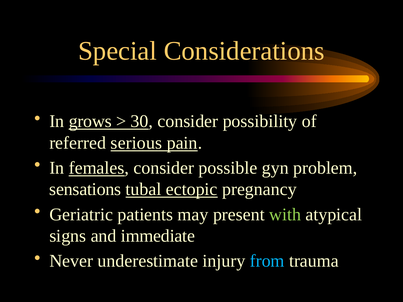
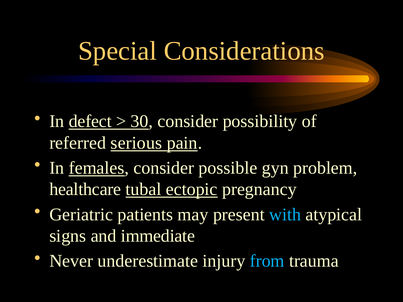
grows: grows -> defect (90, 121)
sensations: sensations -> healthcare (85, 190)
with colour: light green -> light blue (285, 215)
